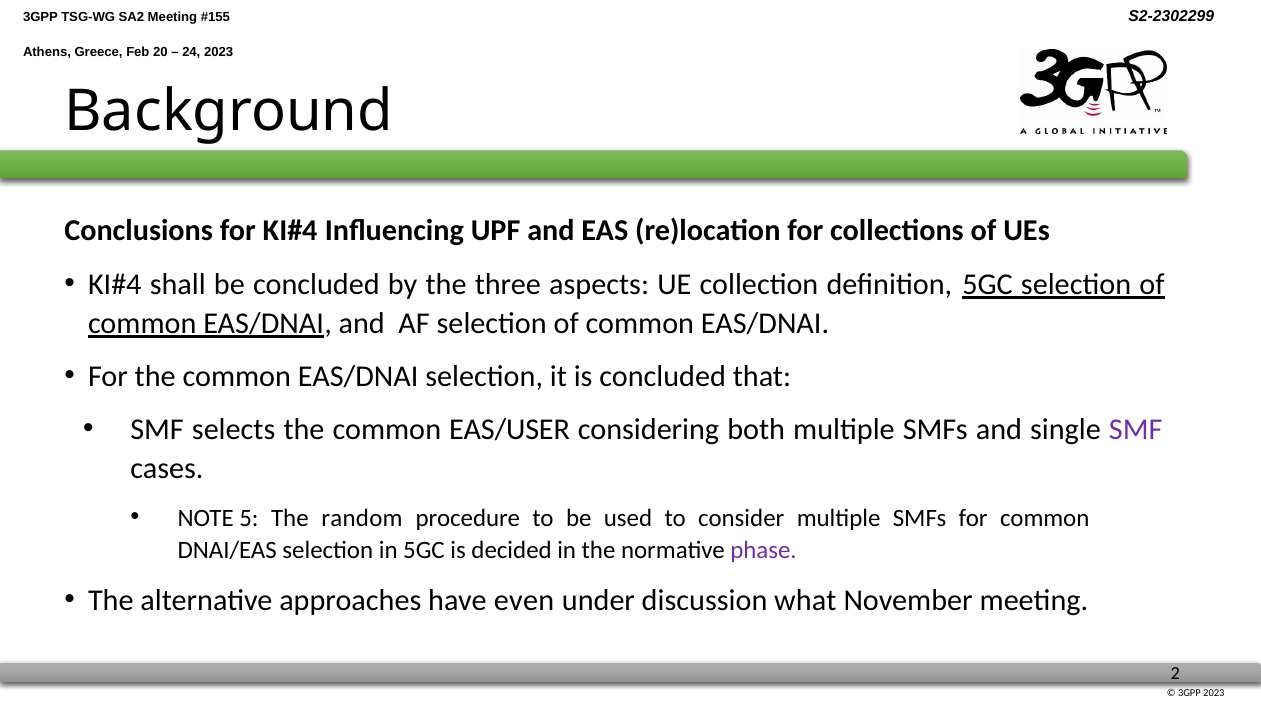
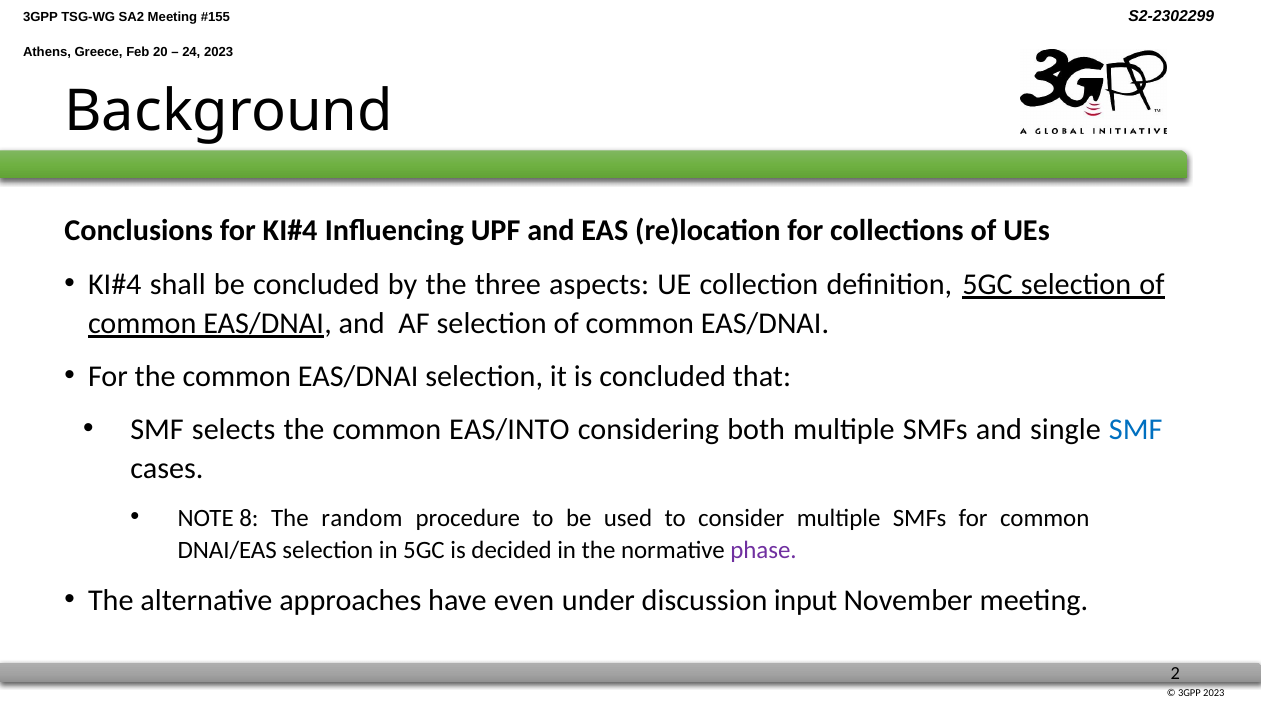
EAS/USER: EAS/USER -> EAS/INTO (509, 430)
SMF colour: purple -> blue (1136, 430)
5: 5 -> 8 (249, 518)
what: what -> input (806, 601)
